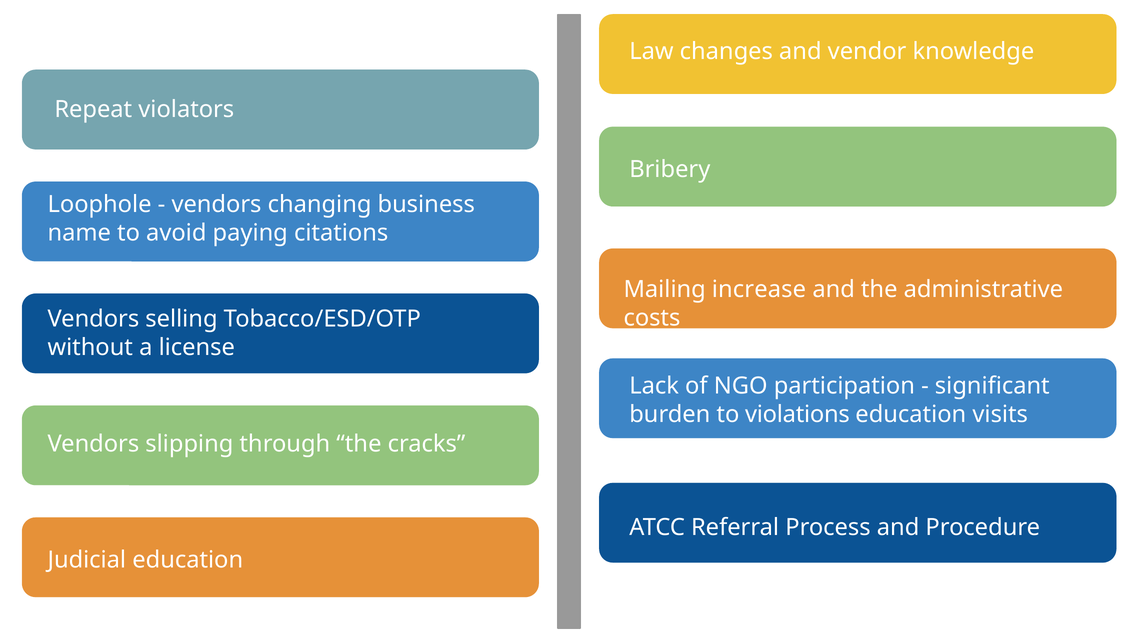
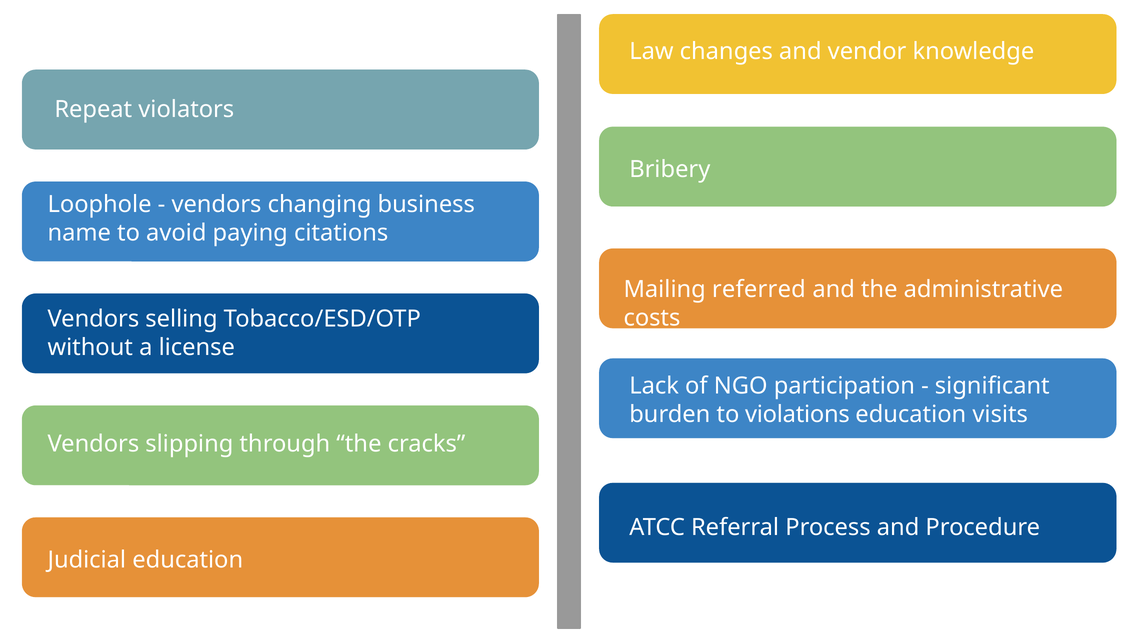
increase: increase -> referred (759, 290)
